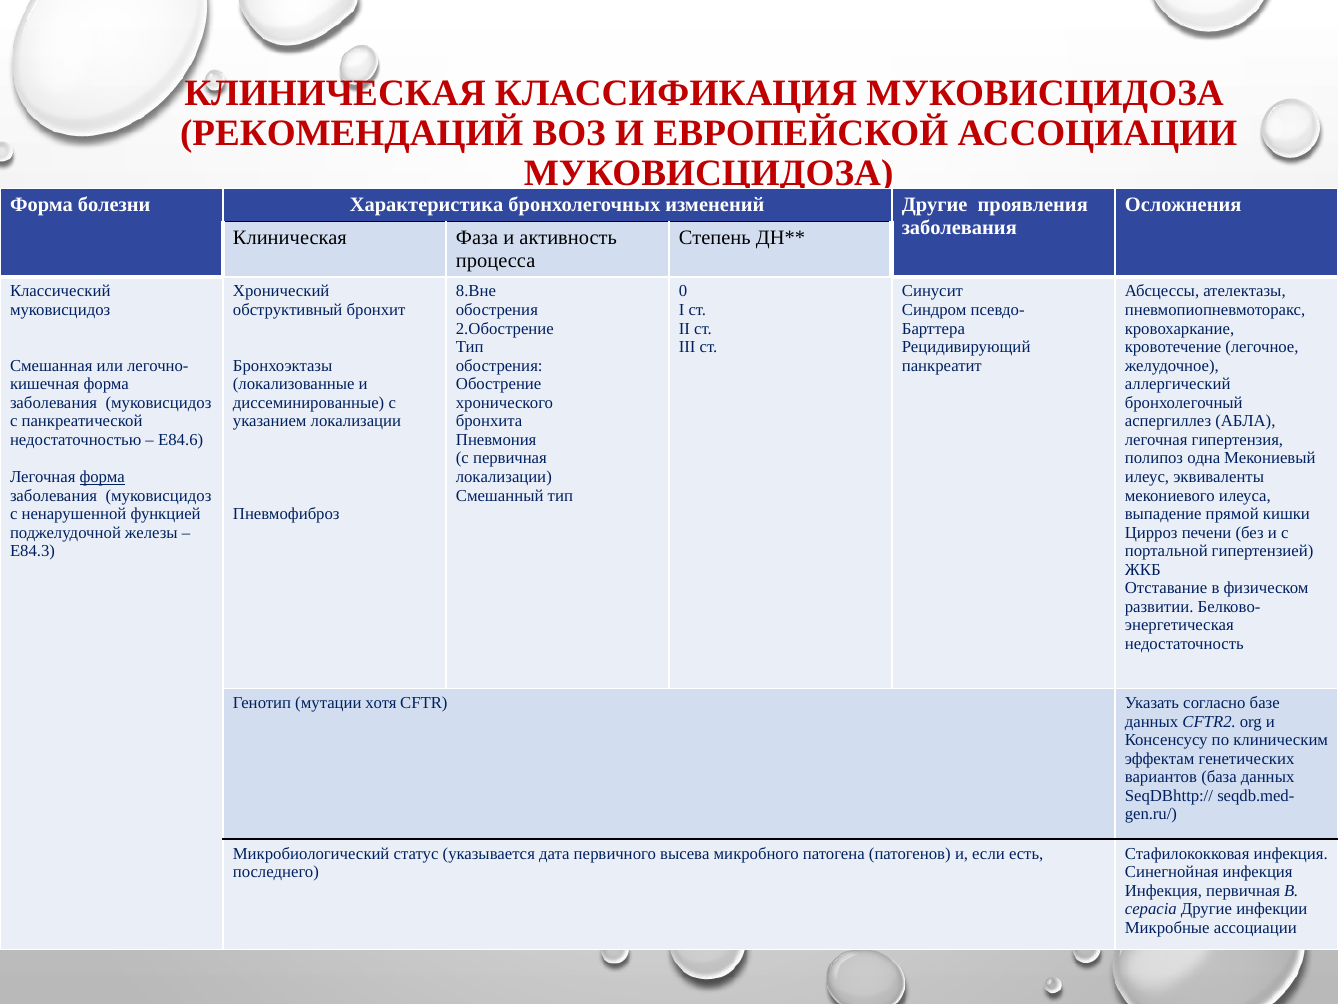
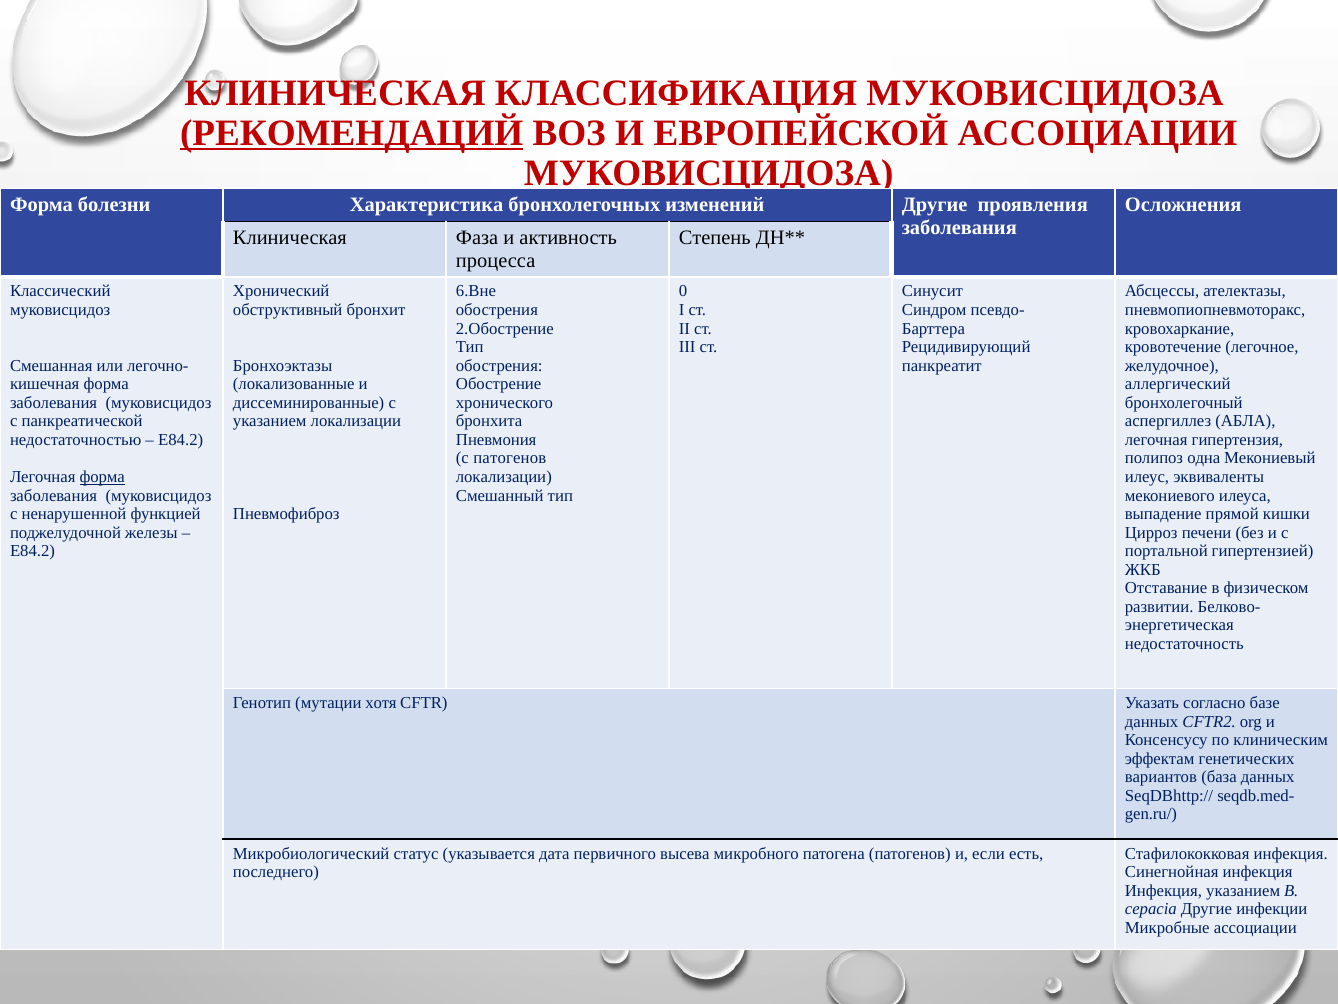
РЕКОМЕНДАЦИЙ underline: none -> present (352, 133)
8.Вне: 8.Вне -> 6.Вне (476, 291)
Е84.6: Е84.6 -> Е84.2 (181, 440)
с первичная: первичная -> патогенов (510, 458)
Е84.3: Е84.3 -> Е84.2 (33, 551)
Инфекция первичная: первичная -> указанием (1243, 890)
